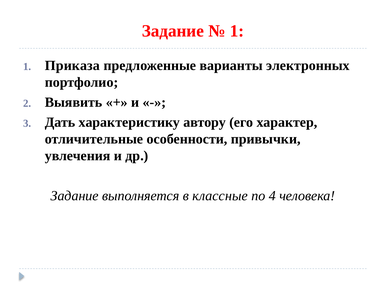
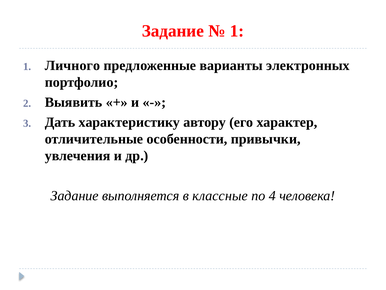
Приказа: Приказа -> Личного (72, 66)
